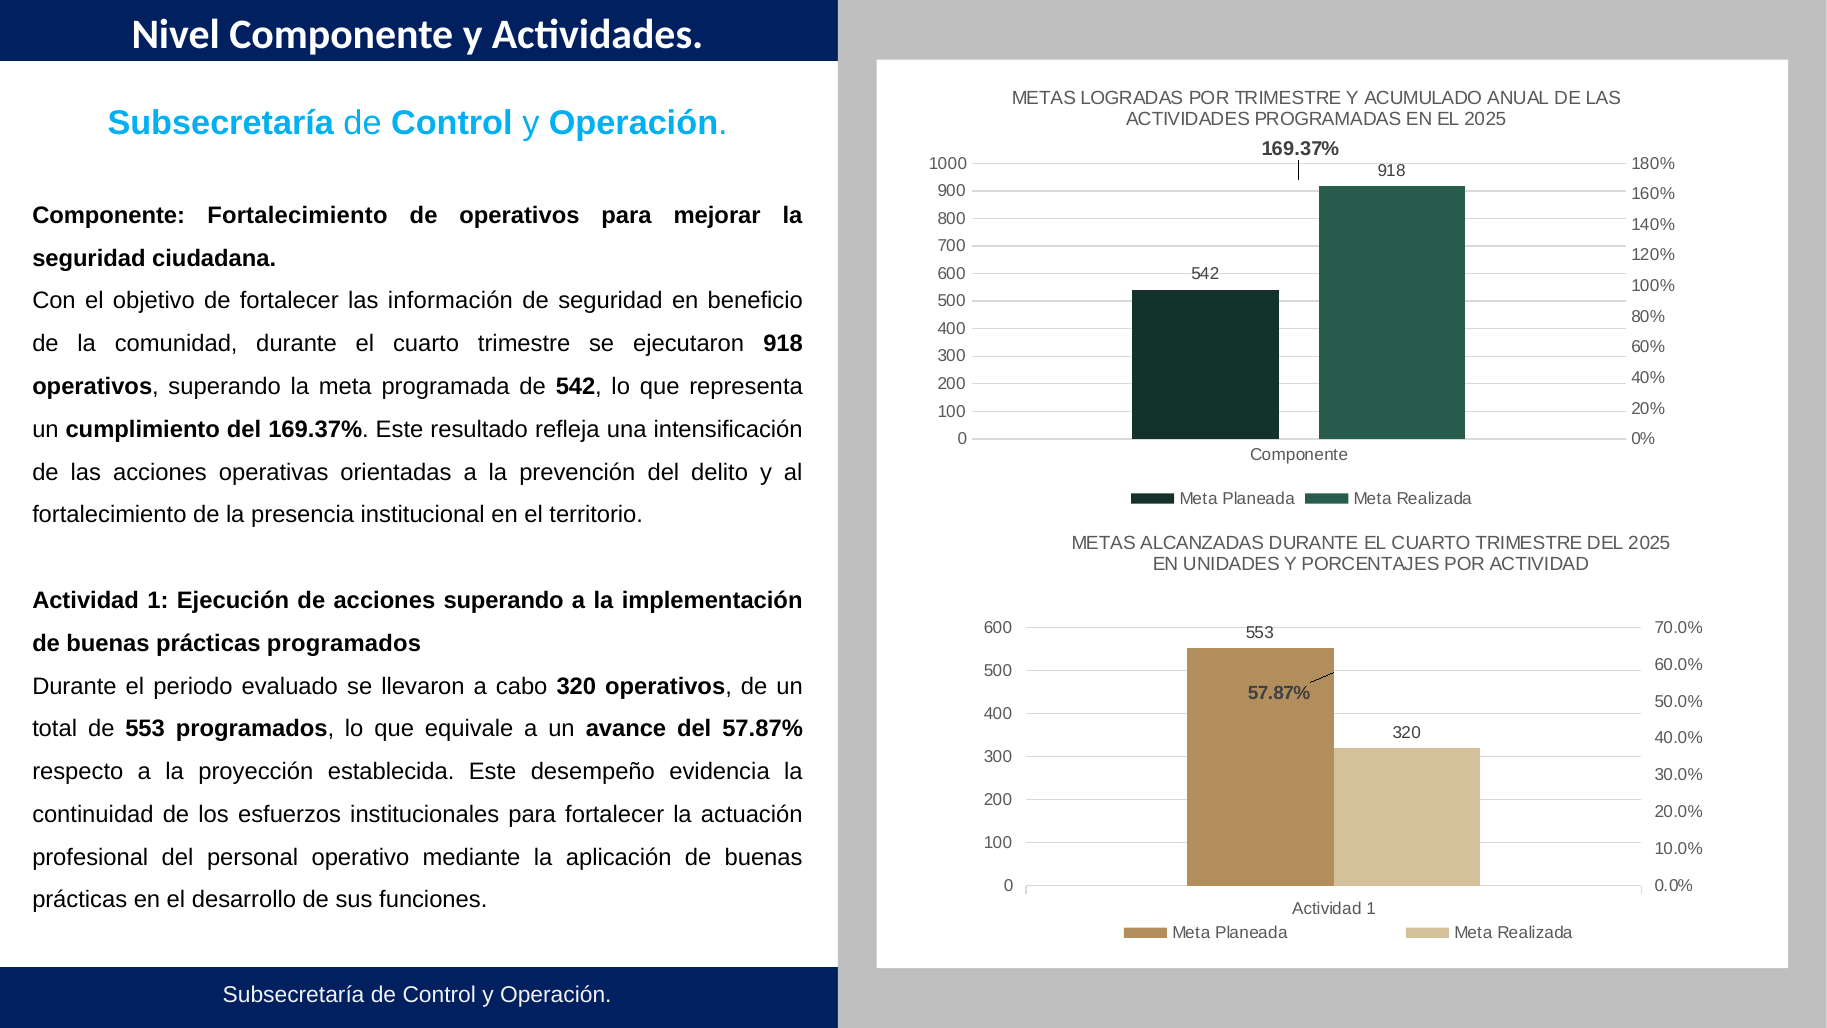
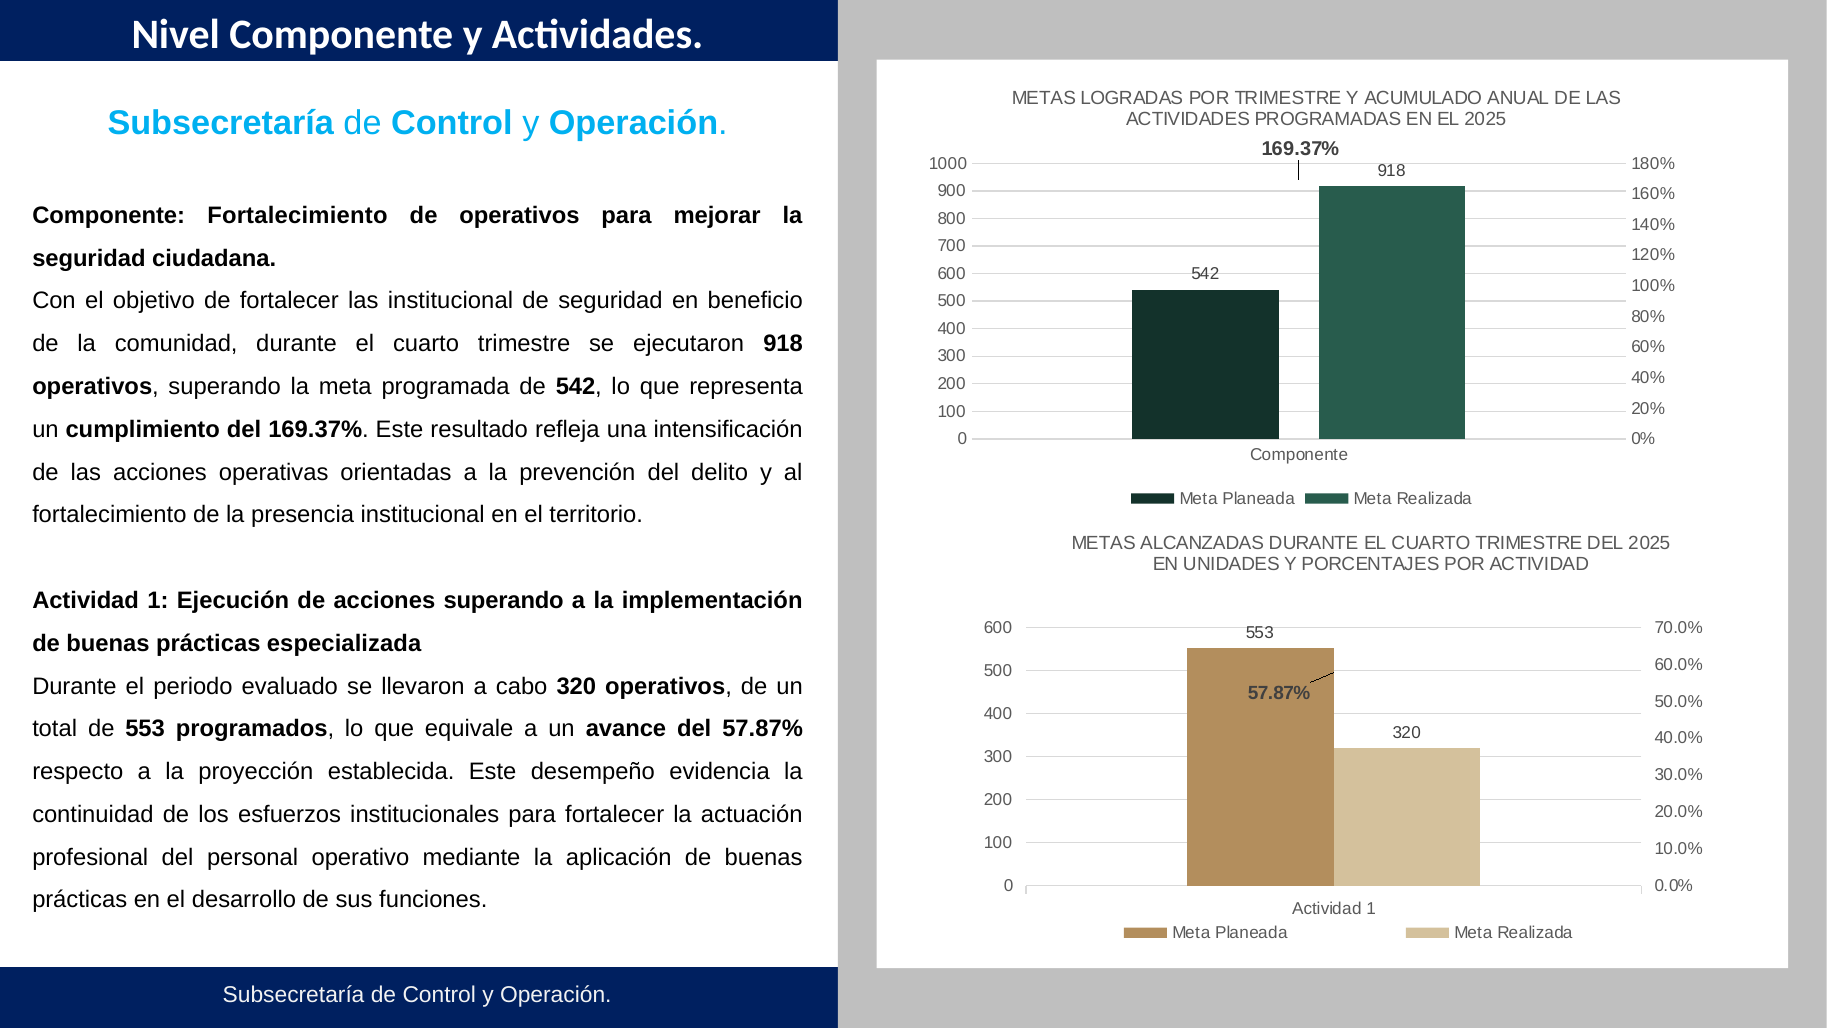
las información: información -> institucional (450, 301)
prácticas programados: programados -> especializada (344, 643)
